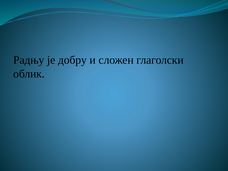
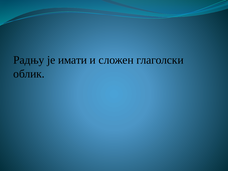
добру: добру -> имати (73, 60)
